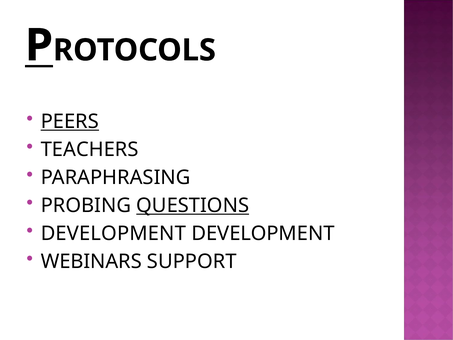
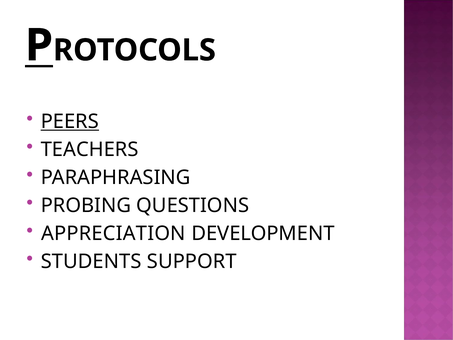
QUESTIONS underline: present -> none (193, 205)
DEVELOPMENT: DEVELOPMENT -> APPRECIATION (113, 233)
WEBINARS: WEBINARS -> STUDENTS (91, 261)
